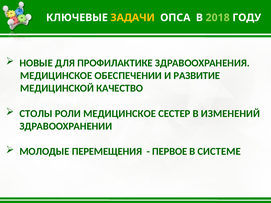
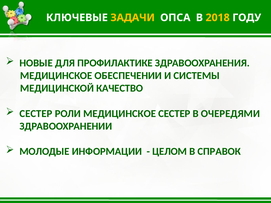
2018 colour: light green -> yellow (218, 18)
РАЗВИТИЕ: РАЗВИТИЕ -> СИСТЕМЫ (197, 76)
СТОЛЫ: СТОЛЫ -> СЕСТЕР (36, 114)
ИЗМЕНЕНИЙ: ИЗМЕНЕНИЙ -> ОЧЕРЕДЯМИ (230, 114)
ПЕРЕМЕЩЕНИЯ: ПЕРЕМЕЩЕНИЯ -> ИНФОРМАЦИИ (107, 152)
ПЕРВОЕ: ПЕРВОЕ -> ЦЕЛОМ (170, 152)
СИСТЕМЕ: СИСТЕМЕ -> СПРАВОК (219, 152)
